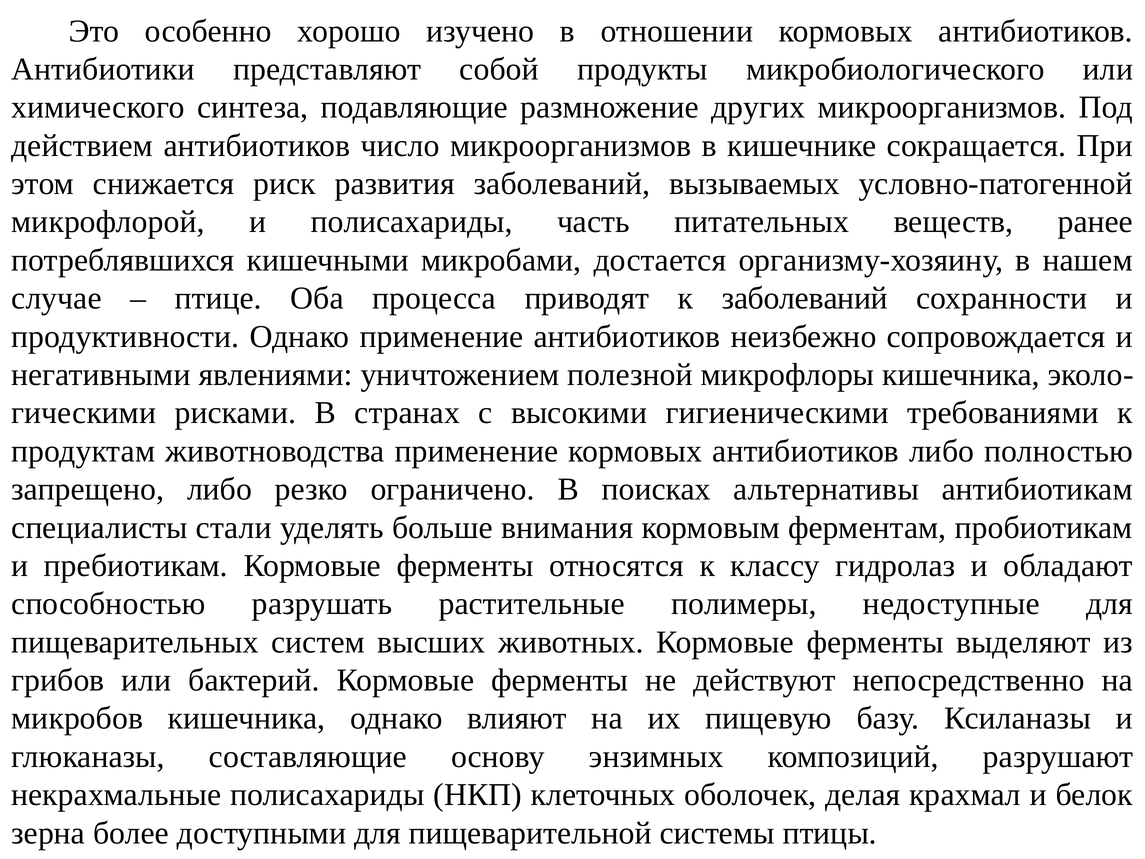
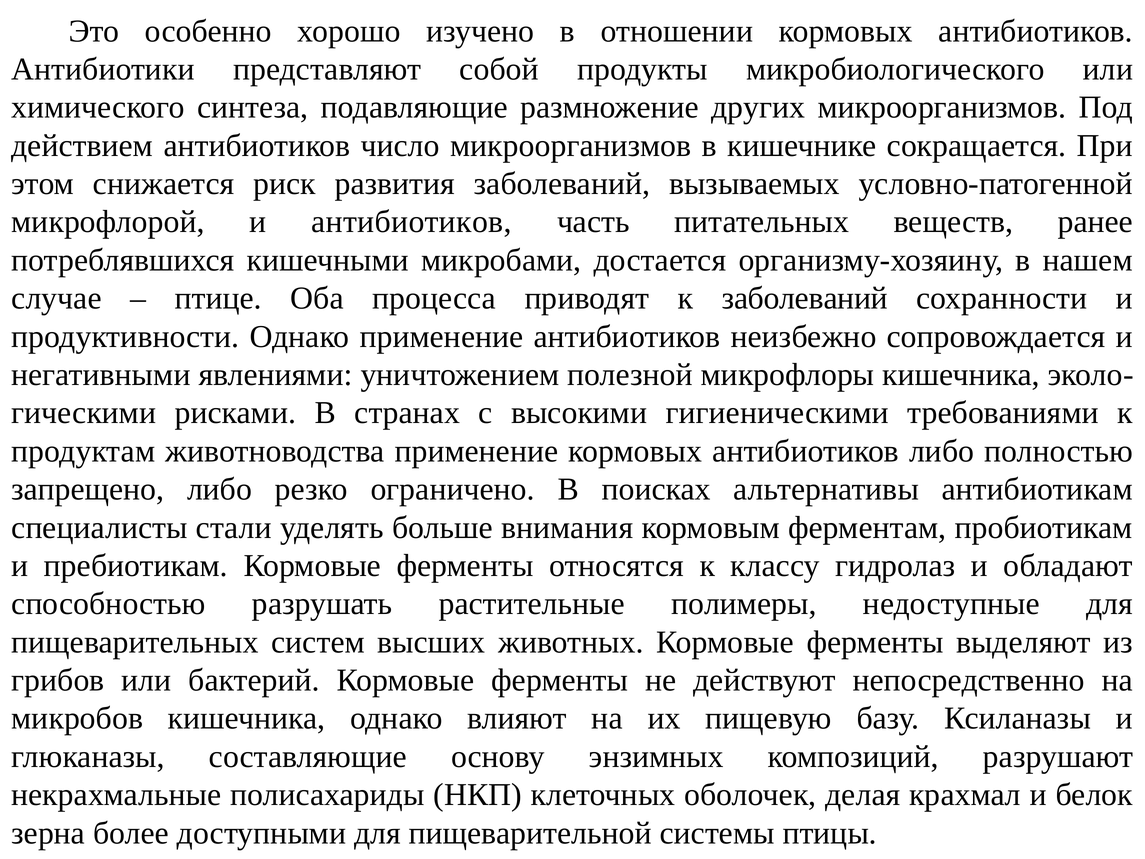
и полисахариды: полисахариды -> антибиотиков (411, 222)
